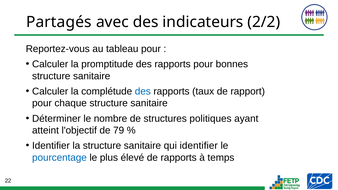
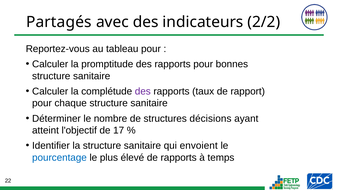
des colour: blue -> purple (143, 91)
politiques: politiques -> décisions (210, 119)
79: 79 -> 17 (119, 130)
qui identifier: identifier -> envoient (199, 146)
